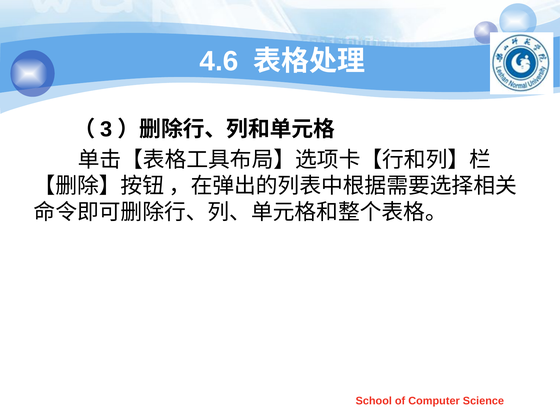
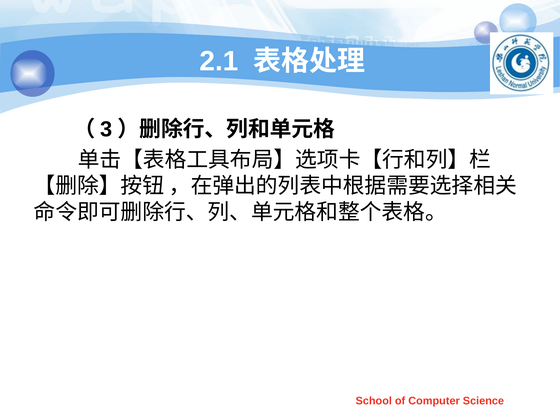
4.6: 4.6 -> 2.1 (219, 61)
